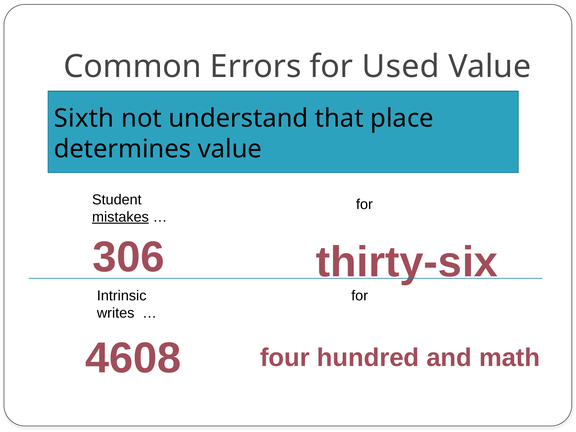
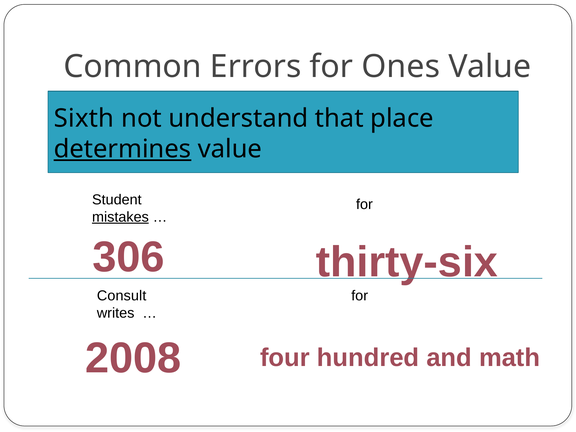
Used: Used -> Ones (401, 67)
determines underline: none -> present (122, 149)
Intrinsic: Intrinsic -> Consult (122, 296)
4608: 4608 -> 2008 (133, 358)
